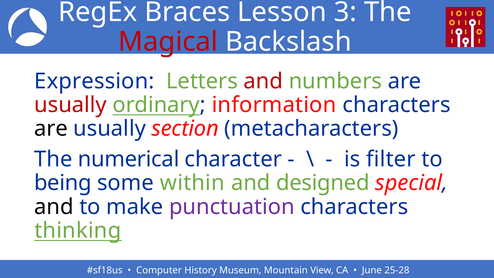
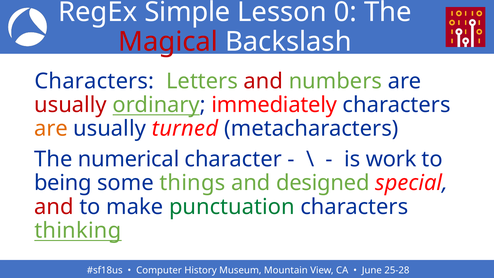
Braces: Braces -> Simple (187, 12)
3: 3 -> 0 (345, 12)
Expression: Expression -> Characters (94, 81)
information: information -> immediately (274, 105)
are colour: black -> orange (51, 129)
section: section -> turned (185, 129)
filter: filter -> work (391, 159)
within: within -> things (192, 183)
and colour: black -> red (54, 207)
punctuation colour: purple -> green (232, 207)
